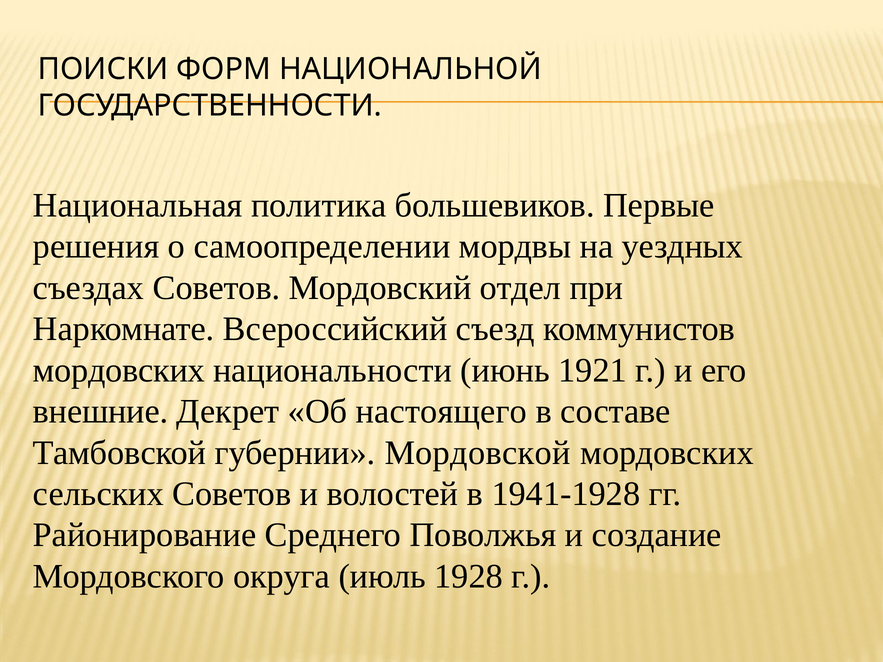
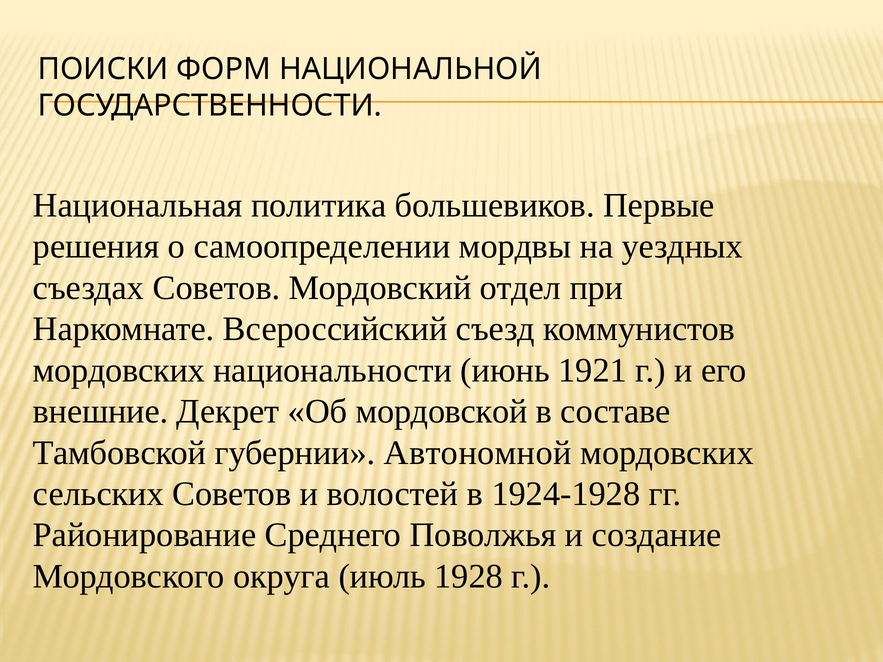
настоящего: настоящего -> мордовской (442, 412)
Мордовской: Мордовской -> Автономной (478, 453)
1941-1928: 1941-1928 -> 1924-1928 (566, 494)
